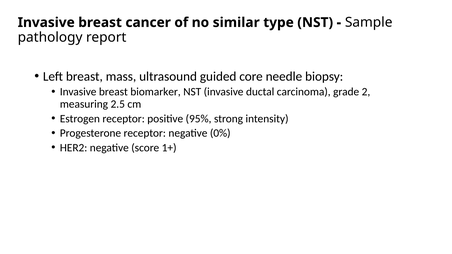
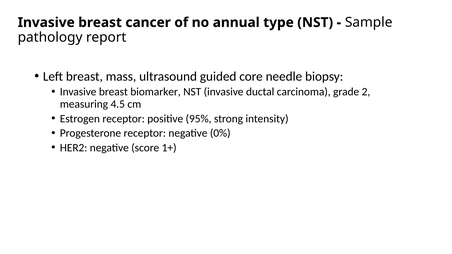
similar: similar -> annual (236, 23)
2.5: 2.5 -> 4.5 (118, 104)
